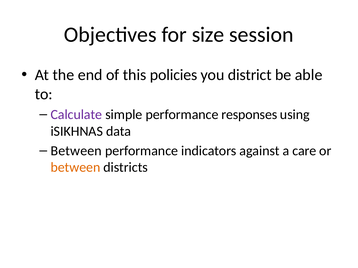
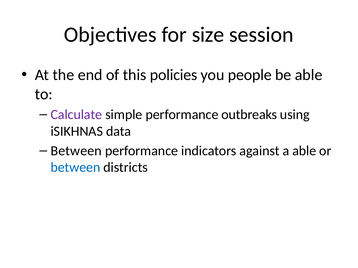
district: district -> people (250, 75)
responses: responses -> outbreaks (249, 115)
a care: care -> able (304, 151)
between colour: orange -> blue (75, 168)
